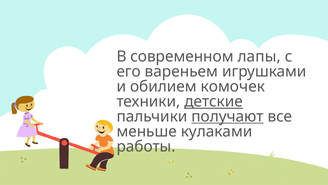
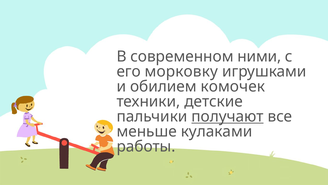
лапы: лапы -> ними (259, 56)
вареньем: вареньем -> морковку (181, 71)
детские underline: present -> none (214, 101)
